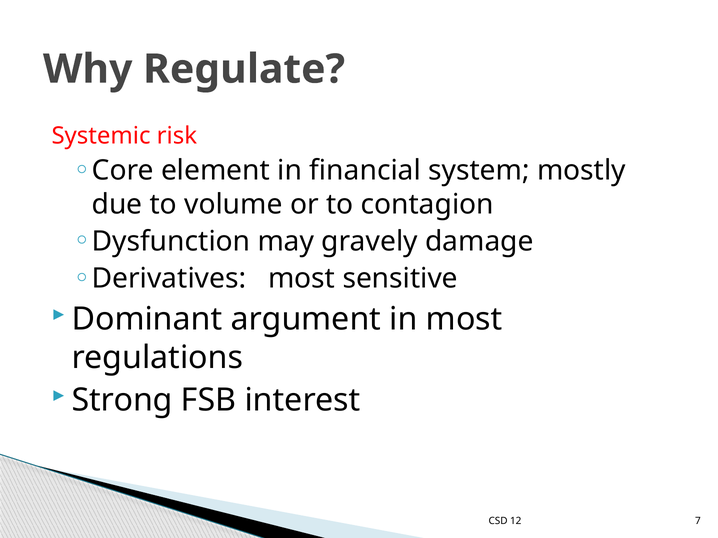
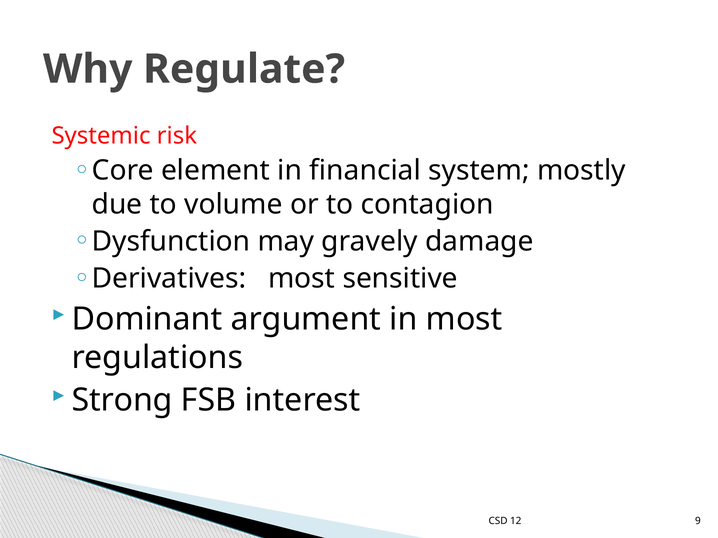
7: 7 -> 9 (698, 521)
